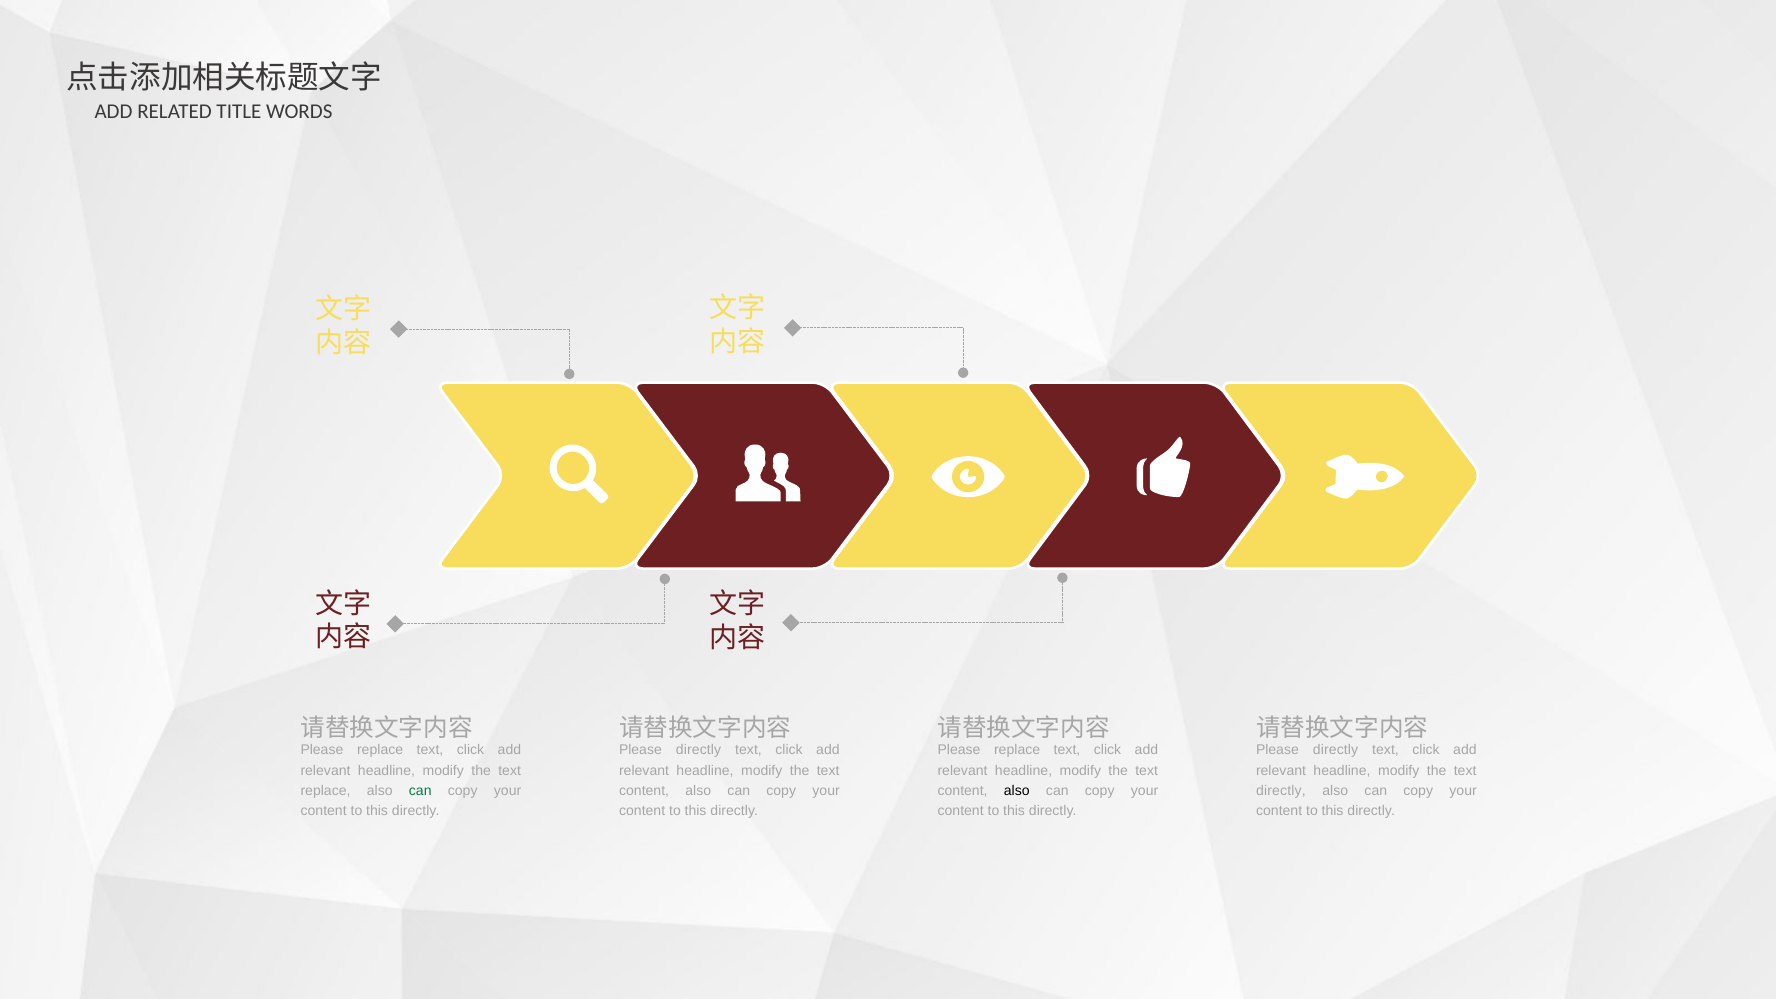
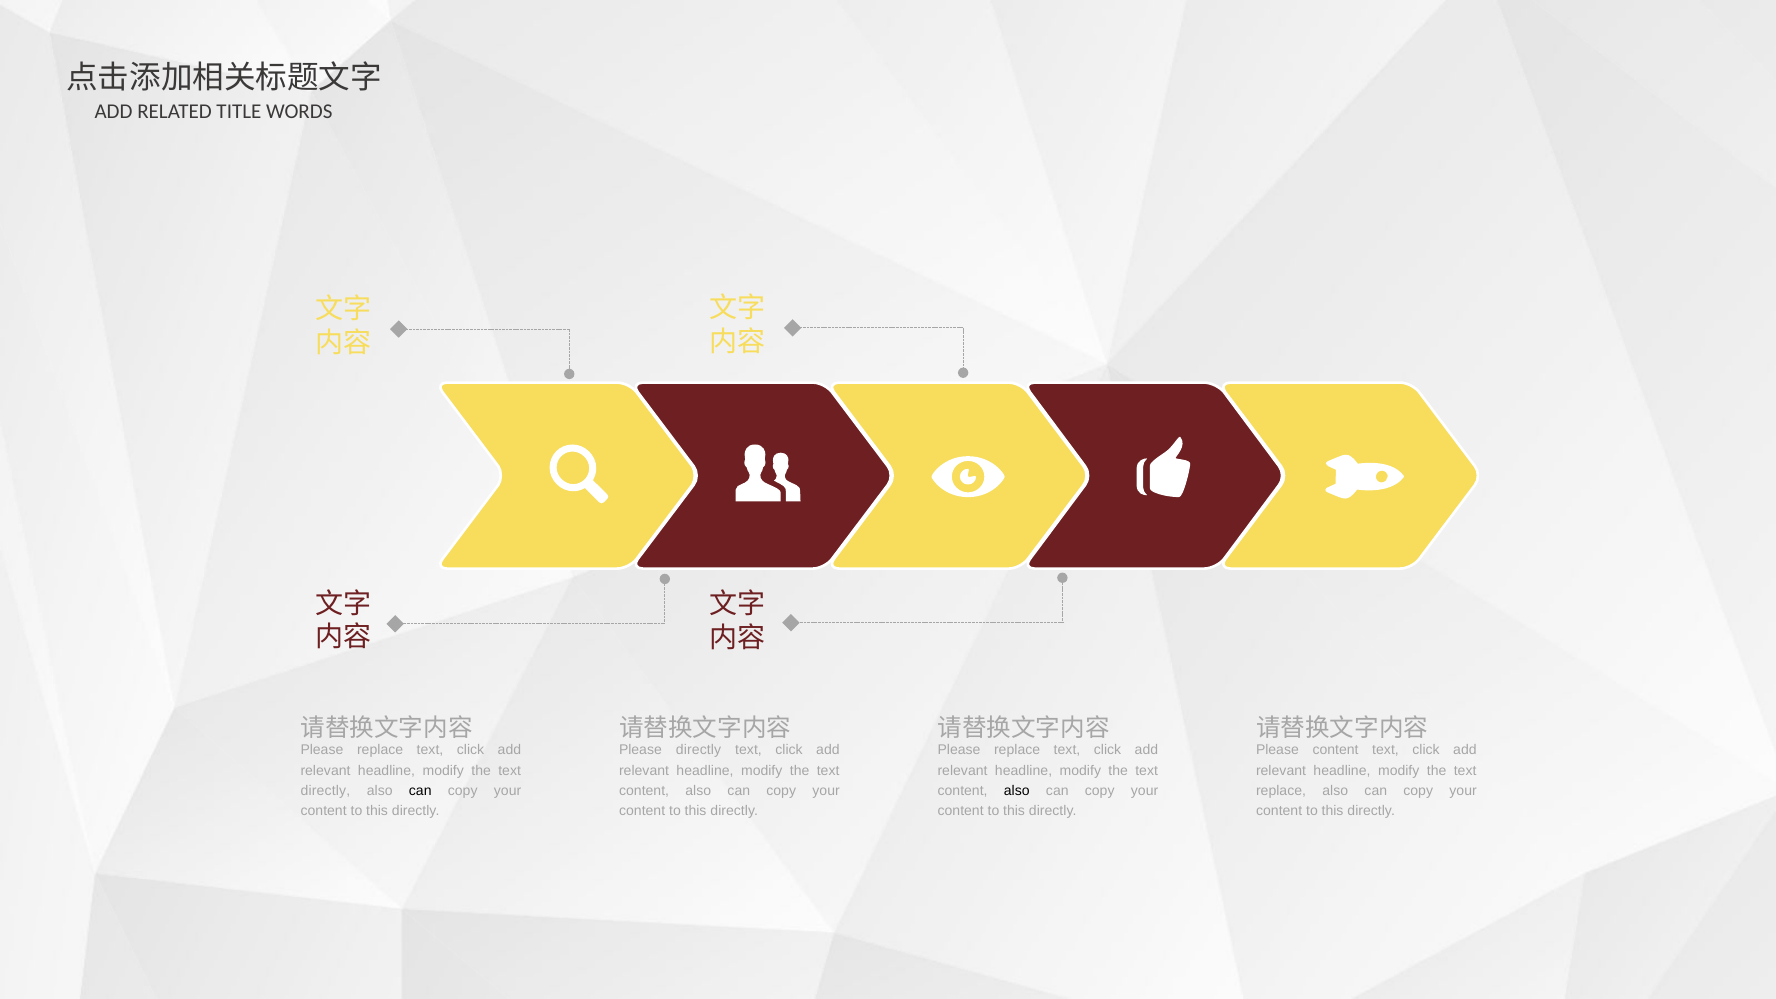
directly: directly -> content (1336, 750)
replace: replace -> directly (325, 791)
can colour: green -> black (420, 791)
directly: directly -> replace (1281, 791)
